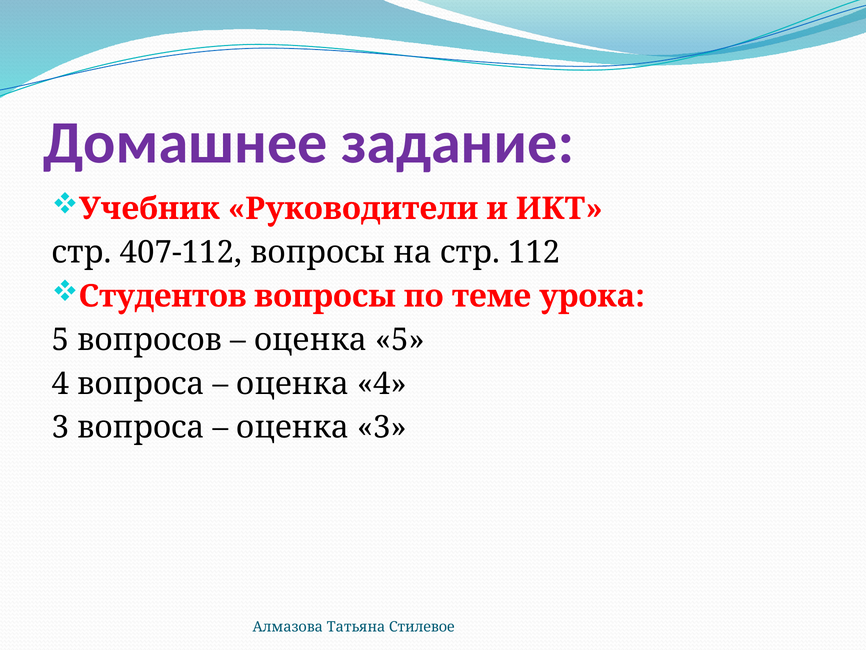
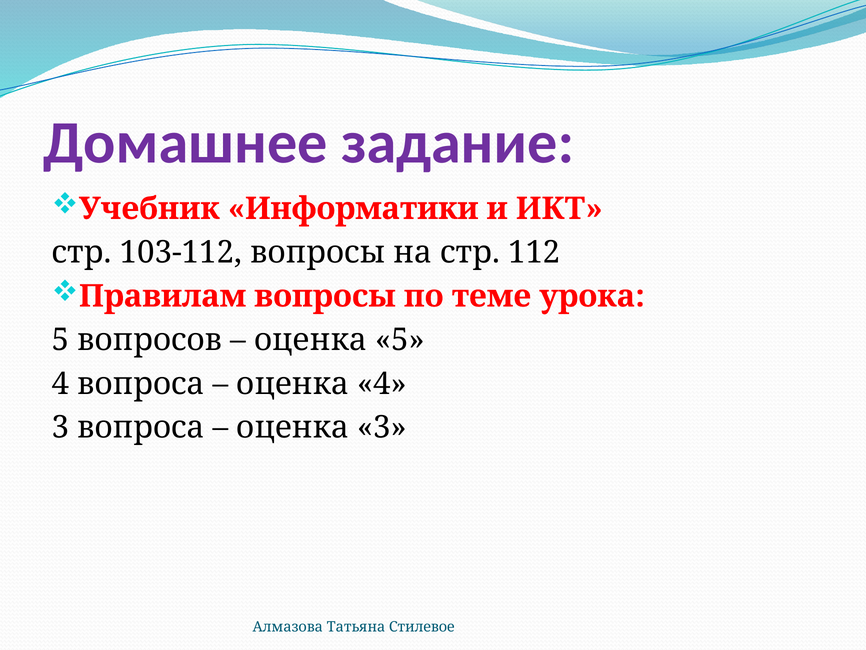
Руководители: Руководители -> Информатики (353, 209)
407-112: 407-112 -> 103-112 (181, 252)
Студентов: Студентов -> Правилам (163, 296)
